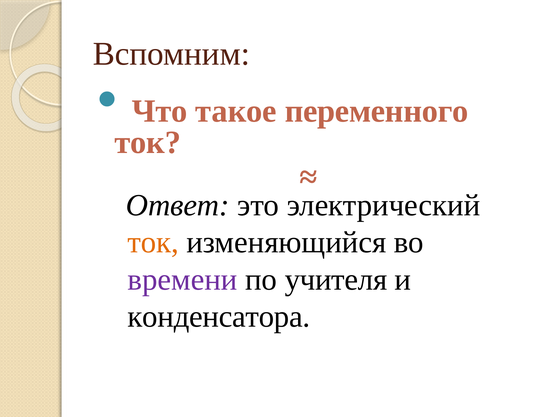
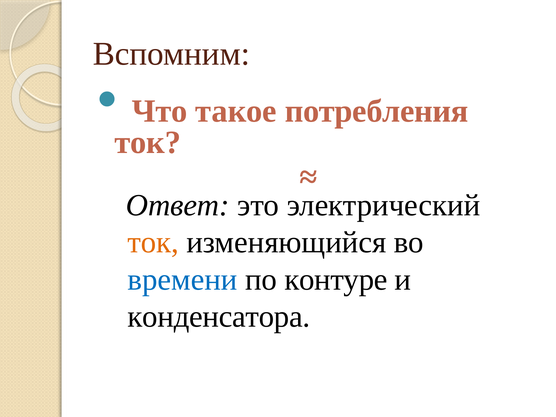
переменного: переменного -> потребления (377, 111)
времени colour: purple -> blue (183, 279)
учителя: учителя -> контуре (336, 279)
